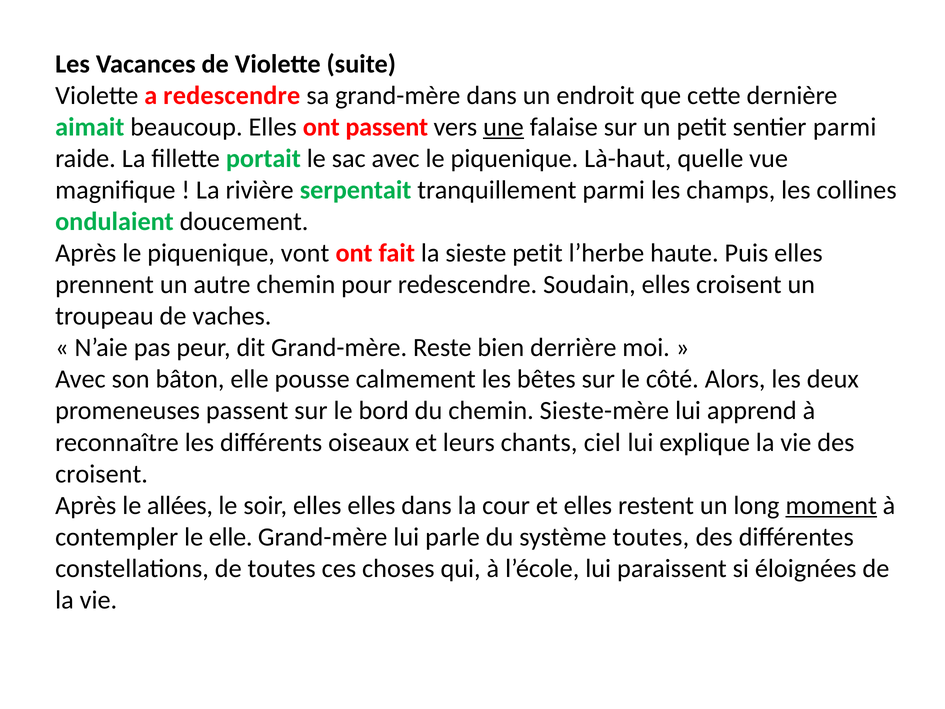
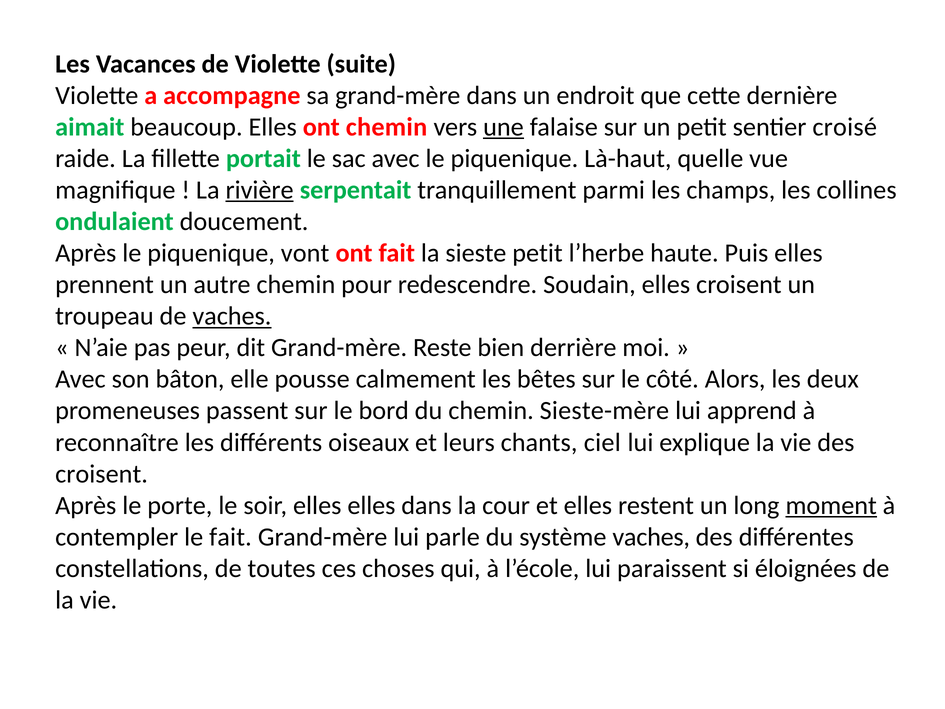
a redescendre: redescendre -> accompagne (232, 96)
ont passent: passent -> chemin (387, 127)
sentier parmi: parmi -> croisé (845, 127)
rivière underline: none -> present (260, 190)
vaches underline: none -> present (232, 316)
allées: allées -> porte (180, 505)
le elle: elle -> fait (230, 537)
système toutes: toutes -> vaches (651, 537)
